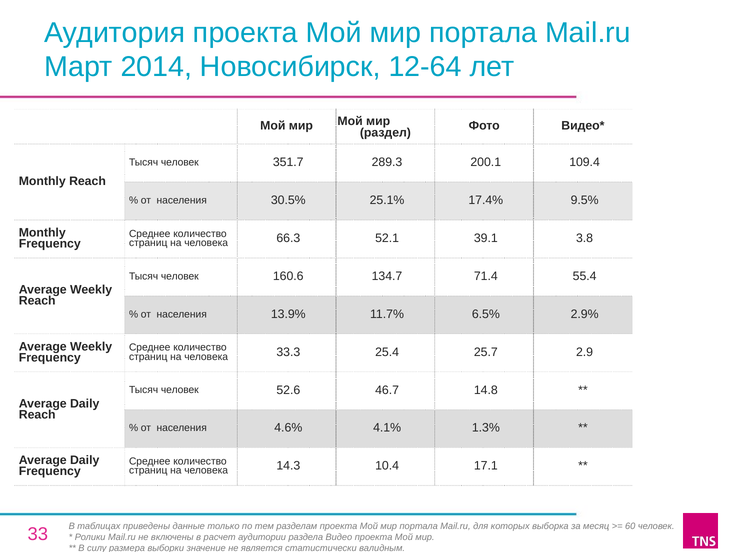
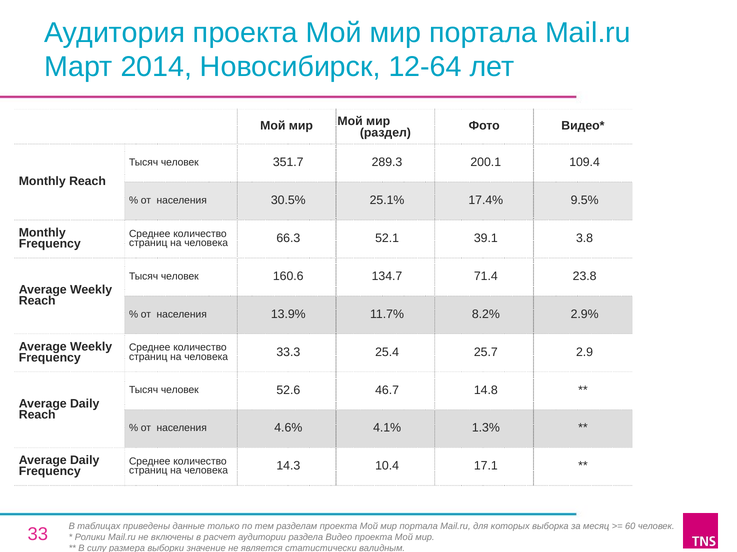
55.4: 55.4 -> 23.8 (585, 276)
6.5%: 6.5% -> 8.2% (486, 314)
